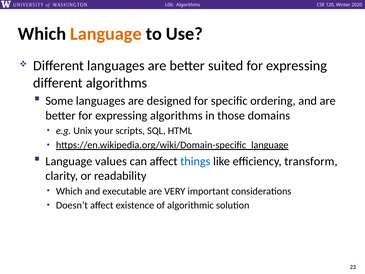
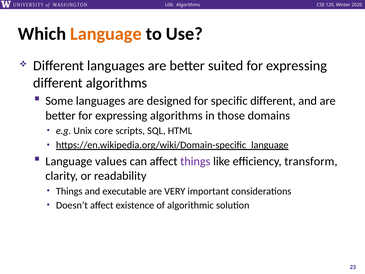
specific ordering: ordering -> different (273, 101)
your: your -> core (104, 131)
things colour: blue -> purple (195, 161)
Which: Which -> Things (69, 191)
